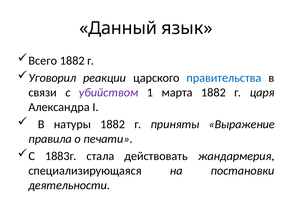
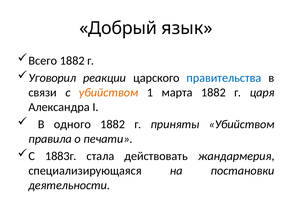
Данный: Данный -> Добрый (118, 28)
убийством colour: purple -> orange (109, 93)
натуры: натуры -> одного (72, 124)
приняты Выражение: Выражение -> Убийством (242, 124)
